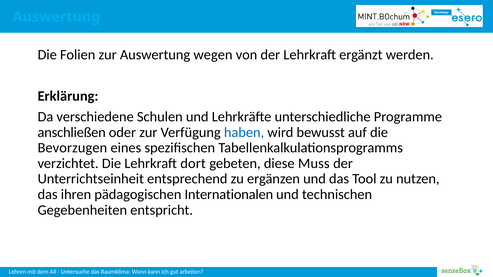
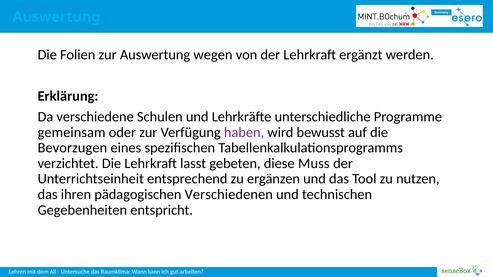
anschließen: anschließen -> gemeinsam (72, 133)
haben colour: blue -> purple (244, 133)
dort: dort -> lasst (193, 164)
Internationalen: Internationalen -> Verschiedenen (229, 195)
